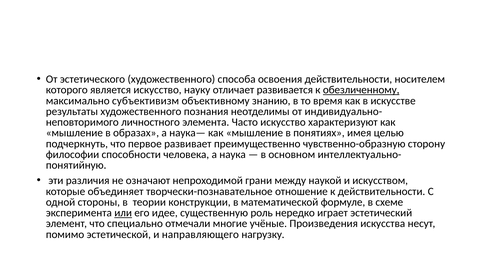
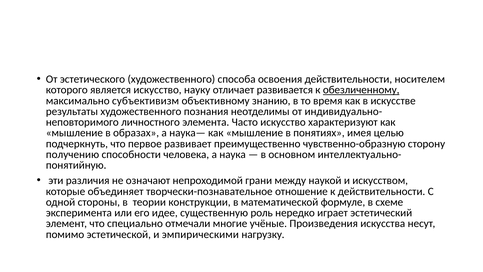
философии: философии -> получению (72, 154)
или underline: present -> none (123, 213)
направляющего: направляющего -> эмпирическими (200, 234)
